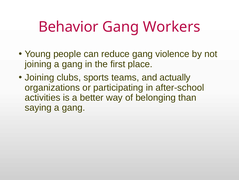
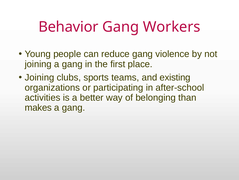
actually: actually -> existing (175, 77)
saying: saying -> makes (38, 107)
